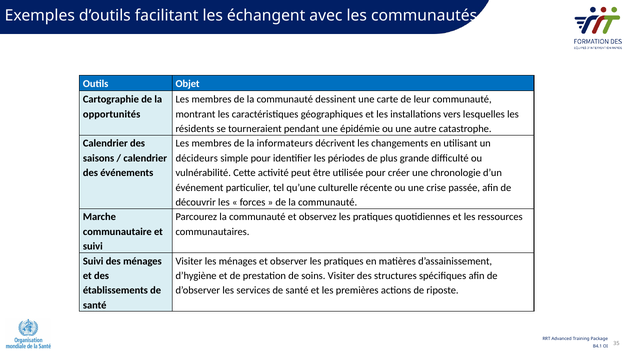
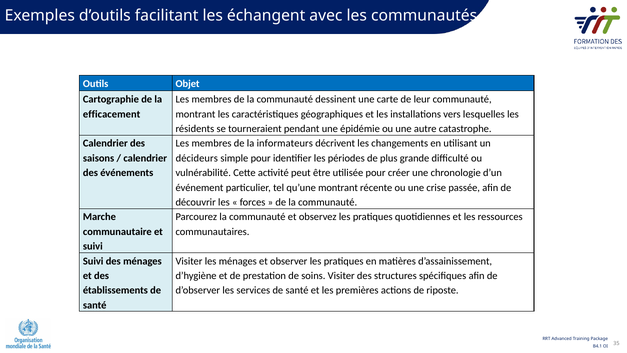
opportunités: opportunités -> efficacement (112, 114)
qu’une culturelle: culturelle -> montrant (338, 187)
